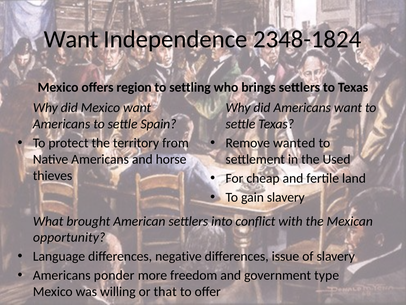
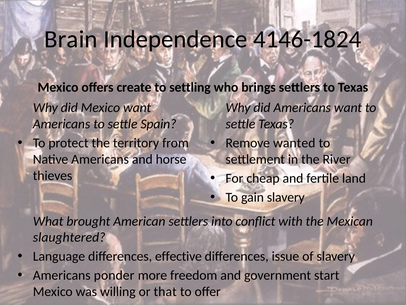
Want: Want -> Brain (71, 39)
2348-1824: 2348-1824 -> 4146-1824 (307, 39)
region: region -> create (134, 87)
Used: Used -> River (337, 159)
opportunity: opportunity -> slaughtered (69, 237)
negative: negative -> effective (178, 256)
type: type -> start (327, 275)
